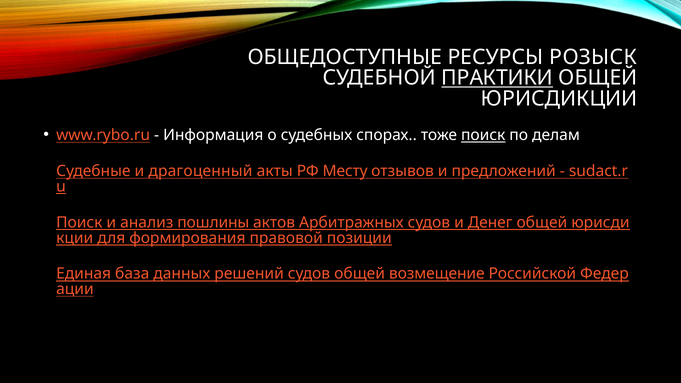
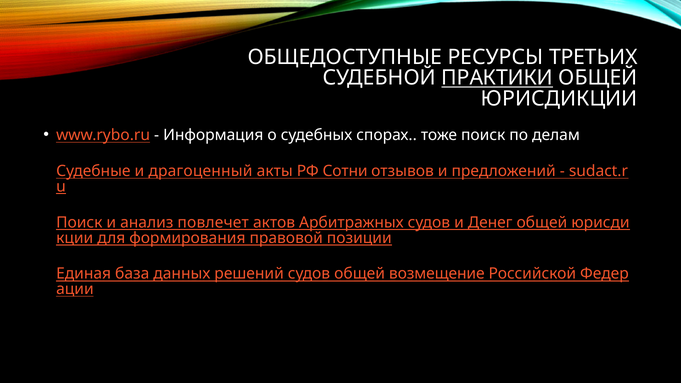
РОЗЫСК: РОЗЫСК -> ТРЕТЬИХ (593, 57)
поиск underline: present -> none (483, 135)
Месту: Месту -> Сотни (345, 171)
пошлины: пошлины -> повлечет (213, 223)
